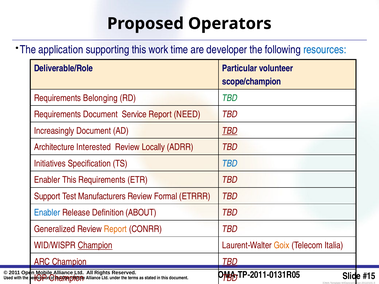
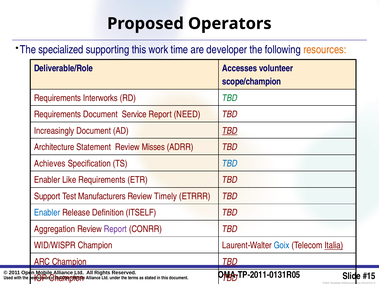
application: application -> specialized (61, 50)
resources colour: blue -> orange (325, 50)
Particular: Particular -> Accesses (240, 68)
Belonging: Belonging -> Interworks (100, 98)
Interested: Interested -> Statement (94, 147)
Locally: Locally -> Misses (153, 147)
Initiatives: Initiatives -> Achieves (50, 164)
Enabler This: This -> Like (69, 180)
Formal: Formal -> Timely (166, 196)
ABOUT: ABOUT -> ITSELF (141, 213)
Generalized: Generalized -> Aggregation (55, 229)
Report colour: orange -> purple (115, 229)
Champion underline: present -> none (95, 246)
Goix colour: orange -> blue (282, 246)
Italia underline: none -> present (334, 246)
